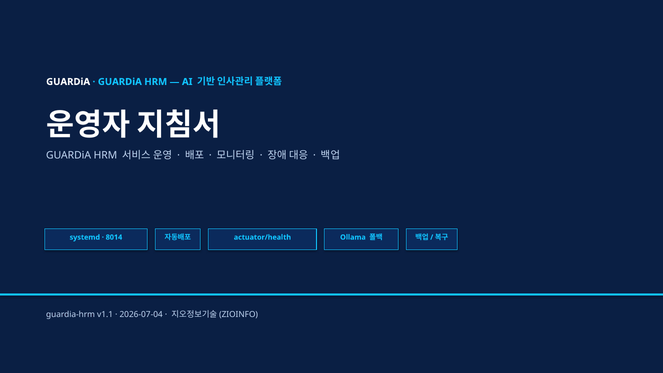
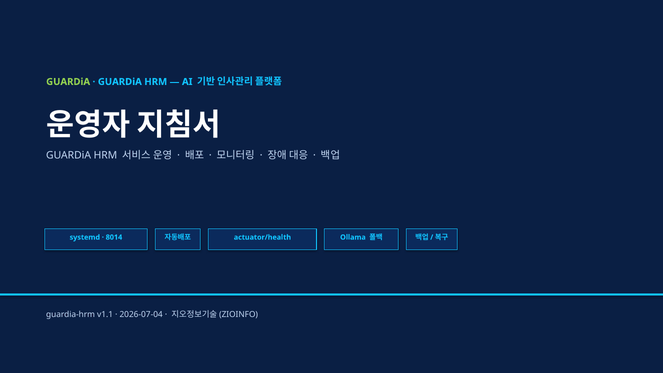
GUARDiA colour: white -> light green (68, 82)
